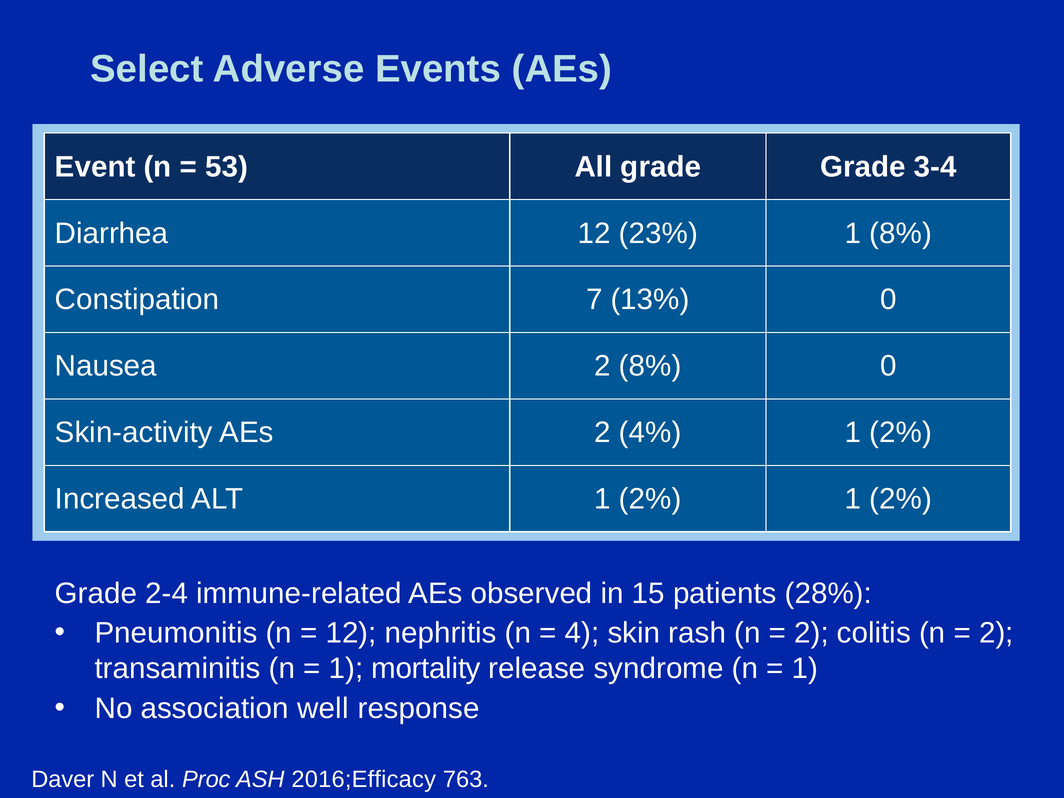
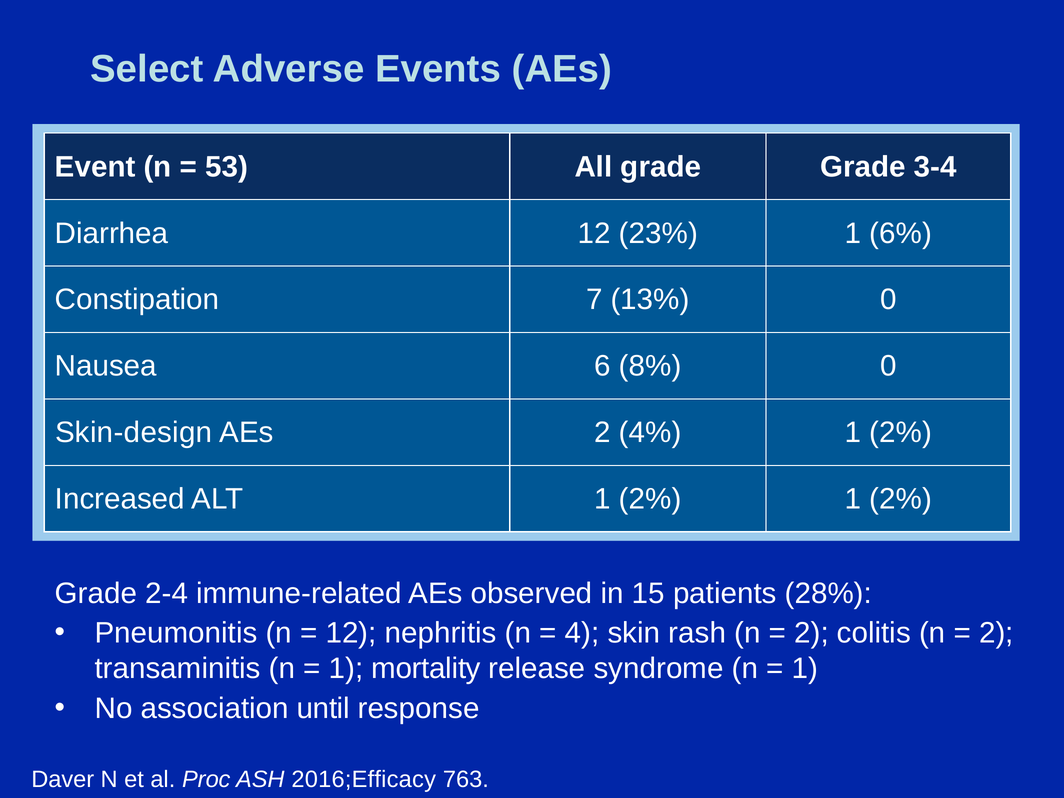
1 8%: 8% -> 6% (901, 233)
Nausea 2: 2 -> 6 (603, 366)
Skin-activity: Skin-activity -> Skin-design (134, 433)
well: well -> until (323, 709)
